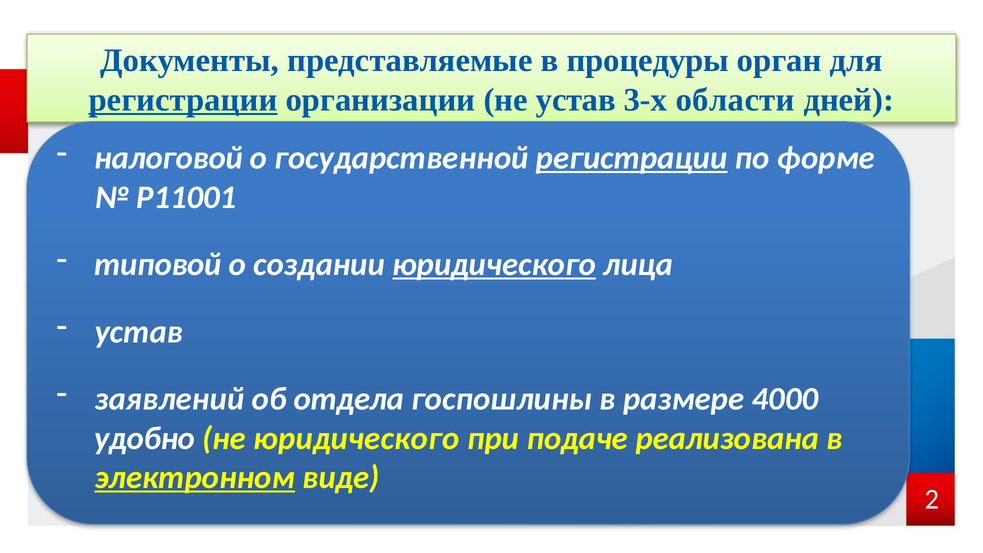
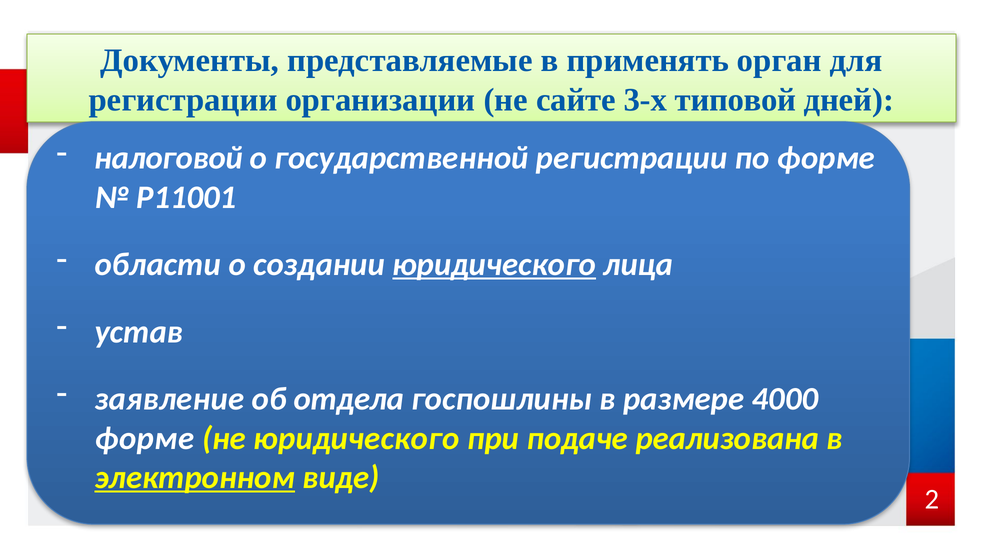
процедуры: процедуры -> применять (648, 61)
регистрации underline: present -> none (183, 100)
не устав: устав -> сайте (576, 100)
области: области -> типовой (736, 100)
регистрации underline: present -> none (632, 158)
типовой: типовой -> области (158, 265)
заявлений: заявлений -> заявление (169, 399)
удобно: удобно -> форме (144, 438)
